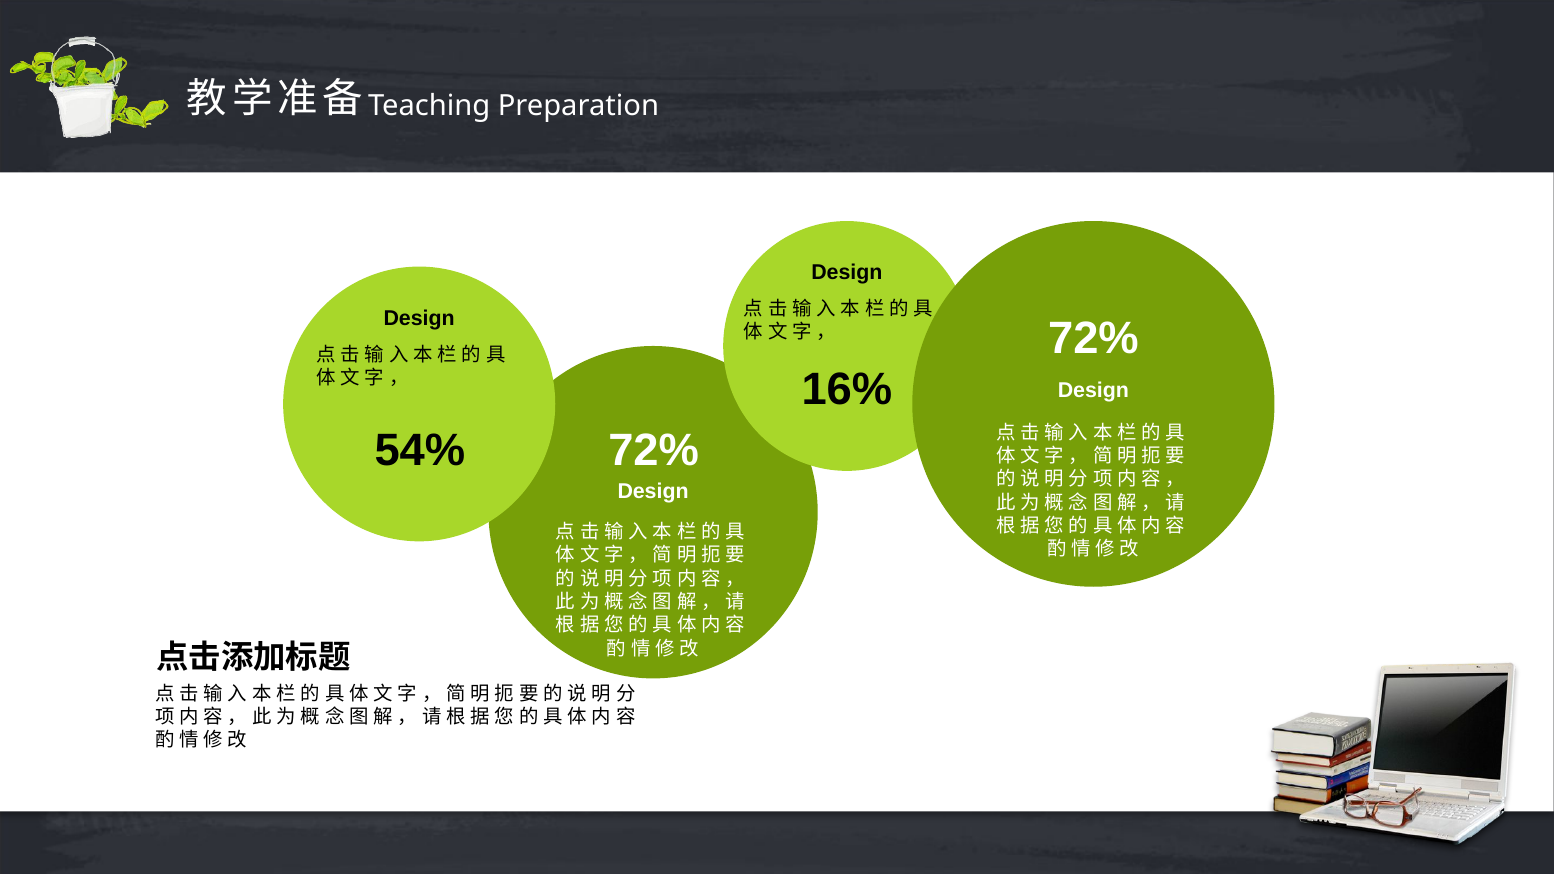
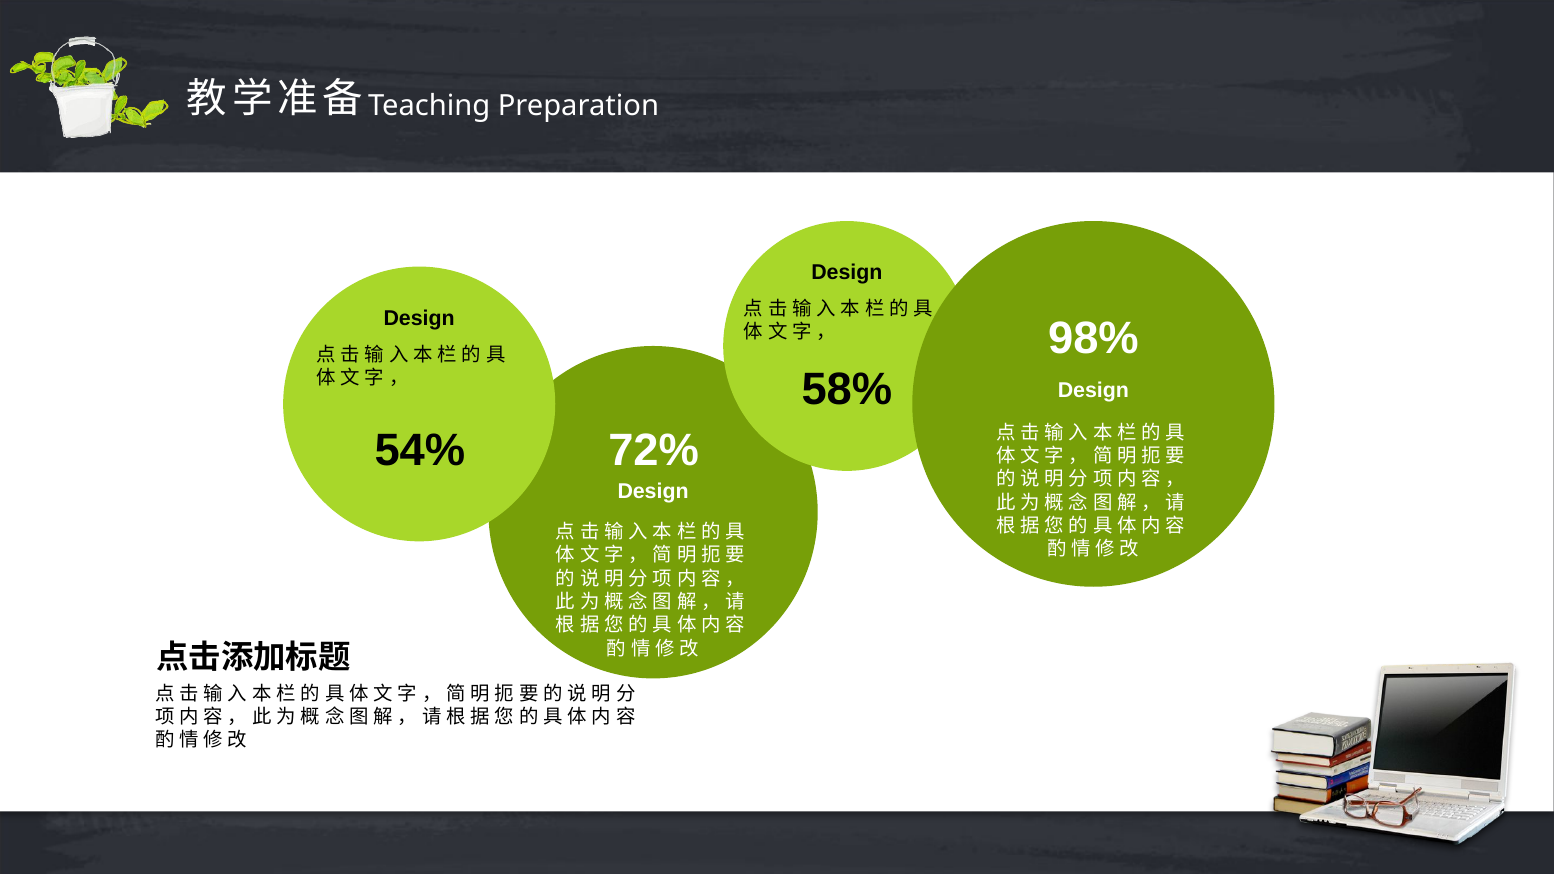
72%: 72% -> 98% (1093, 339)
16%: 16% -> 58% (847, 390)
